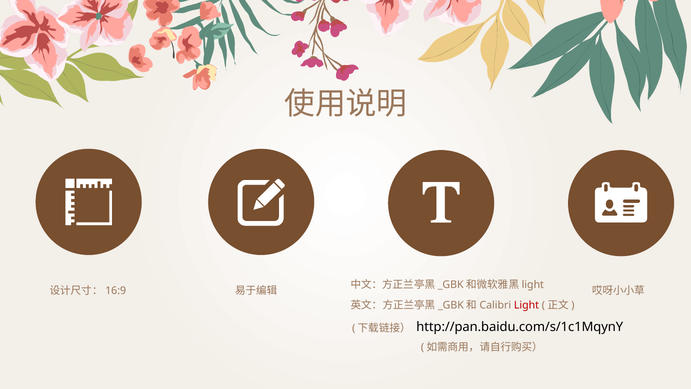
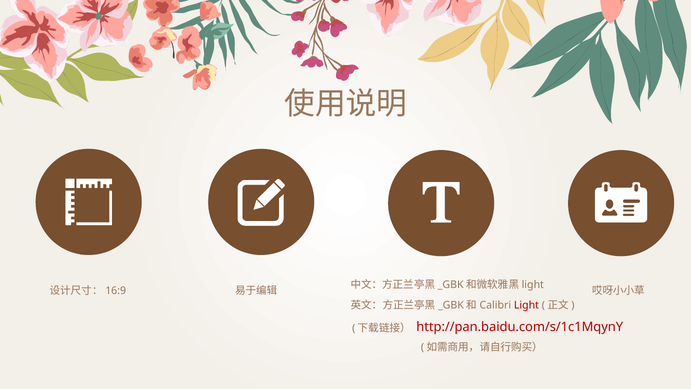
http://pan.baidu.com/s/1c1MqynY colour: black -> red (520, 327)
